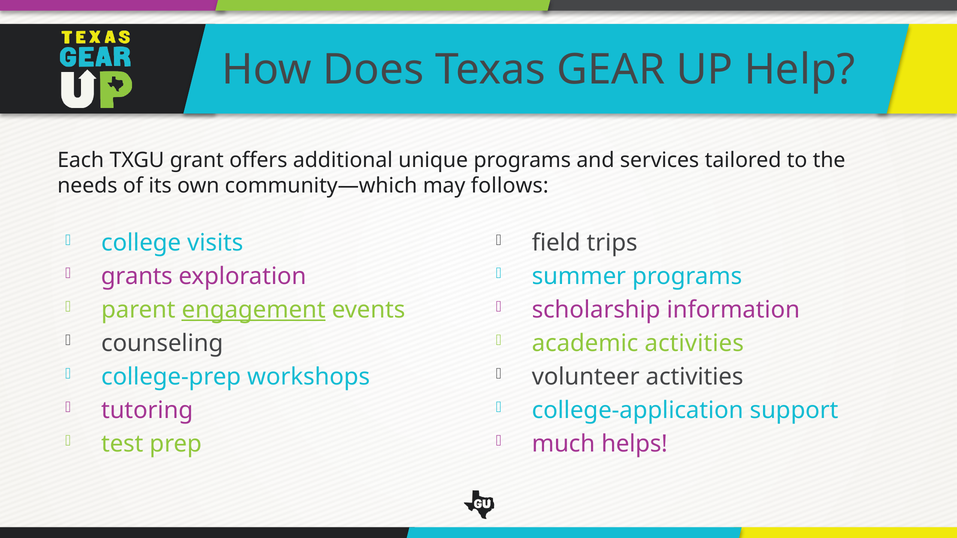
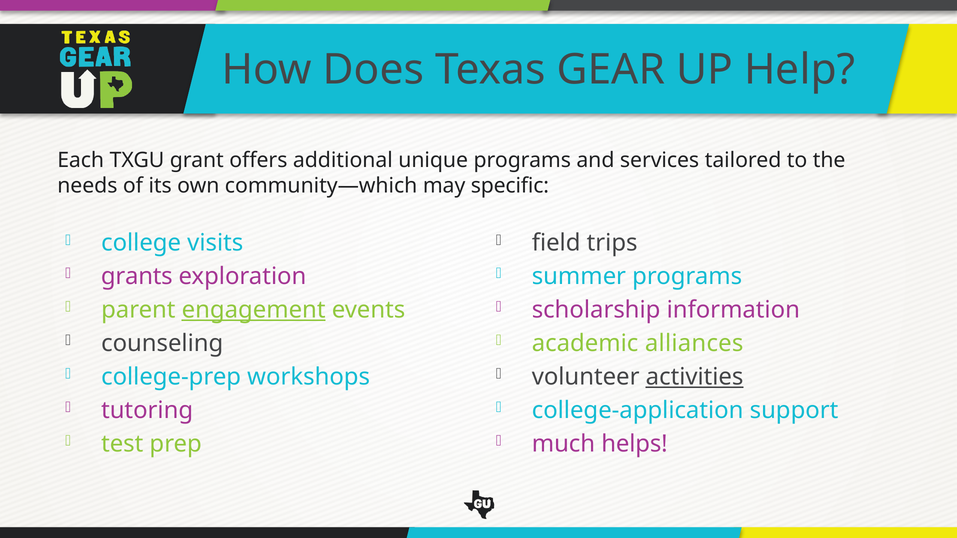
follows: follows -> specific (510, 186)
academic activities: activities -> alliances (694, 344)
activities underline: none -> present (695, 377)
